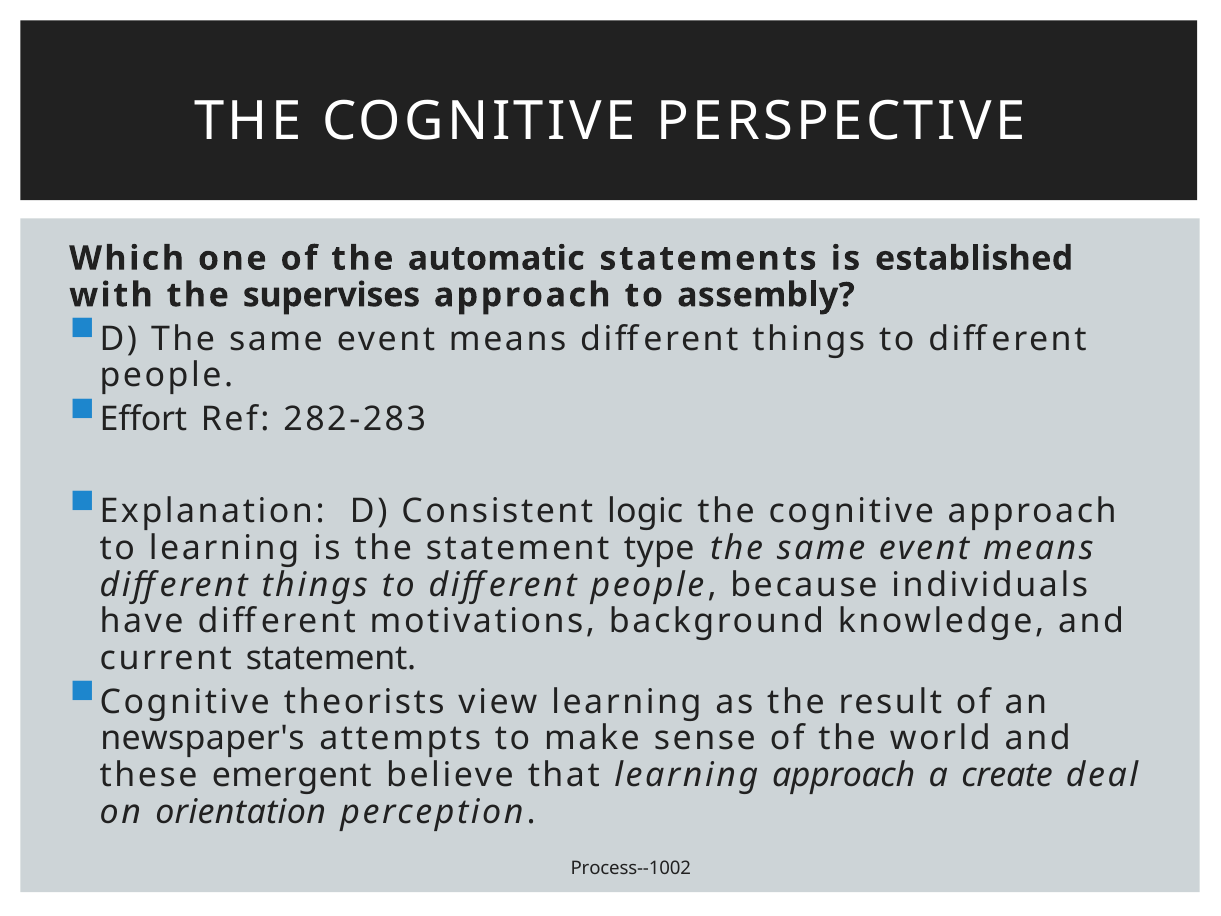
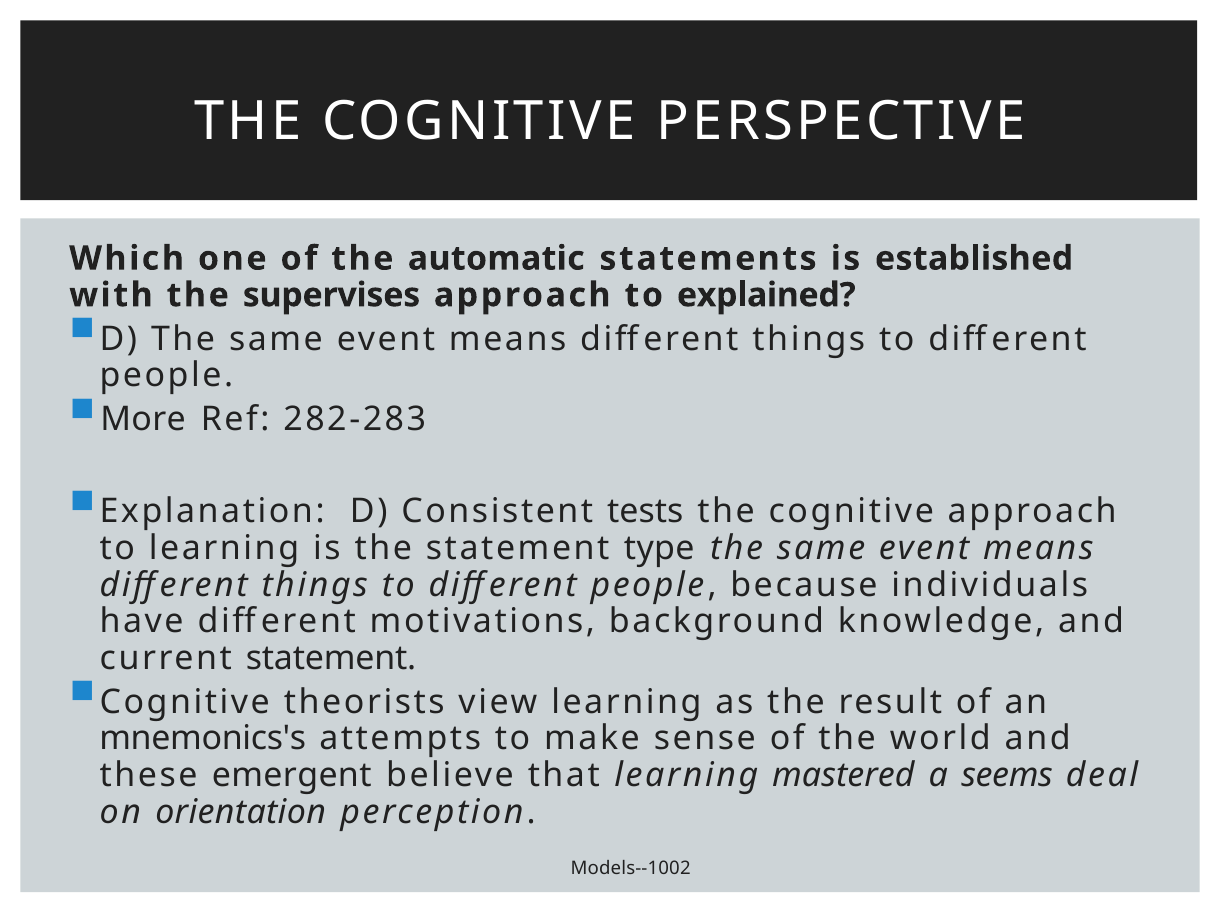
assembly: assembly -> explained (766, 295)
Effort: Effort -> More (143, 420)
logic: logic -> tests (645, 511)
newspaper's: newspaper's -> mnemonics's (203, 739)
learning approach: approach -> mastered (843, 775)
create: create -> seems (1007, 775)
Process--1002: Process--1002 -> Models--1002 (631, 868)
